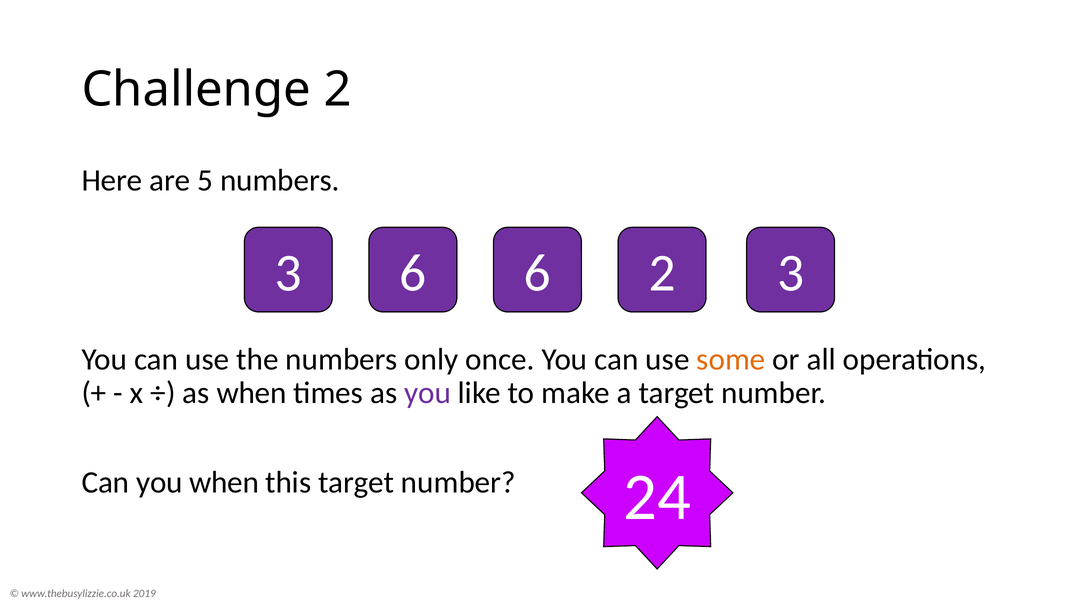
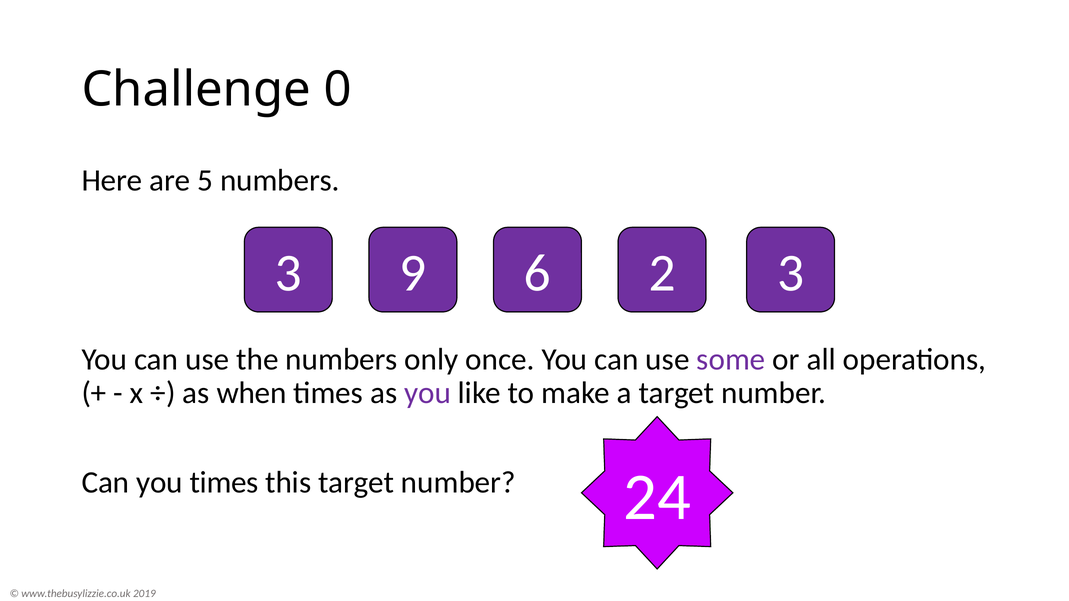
Challenge 2: 2 -> 0 (338, 90)
3 6: 6 -> 9 (413, 273)
some colour: orange -> purple (731, 360)
you when: when -> times (224, 483)
